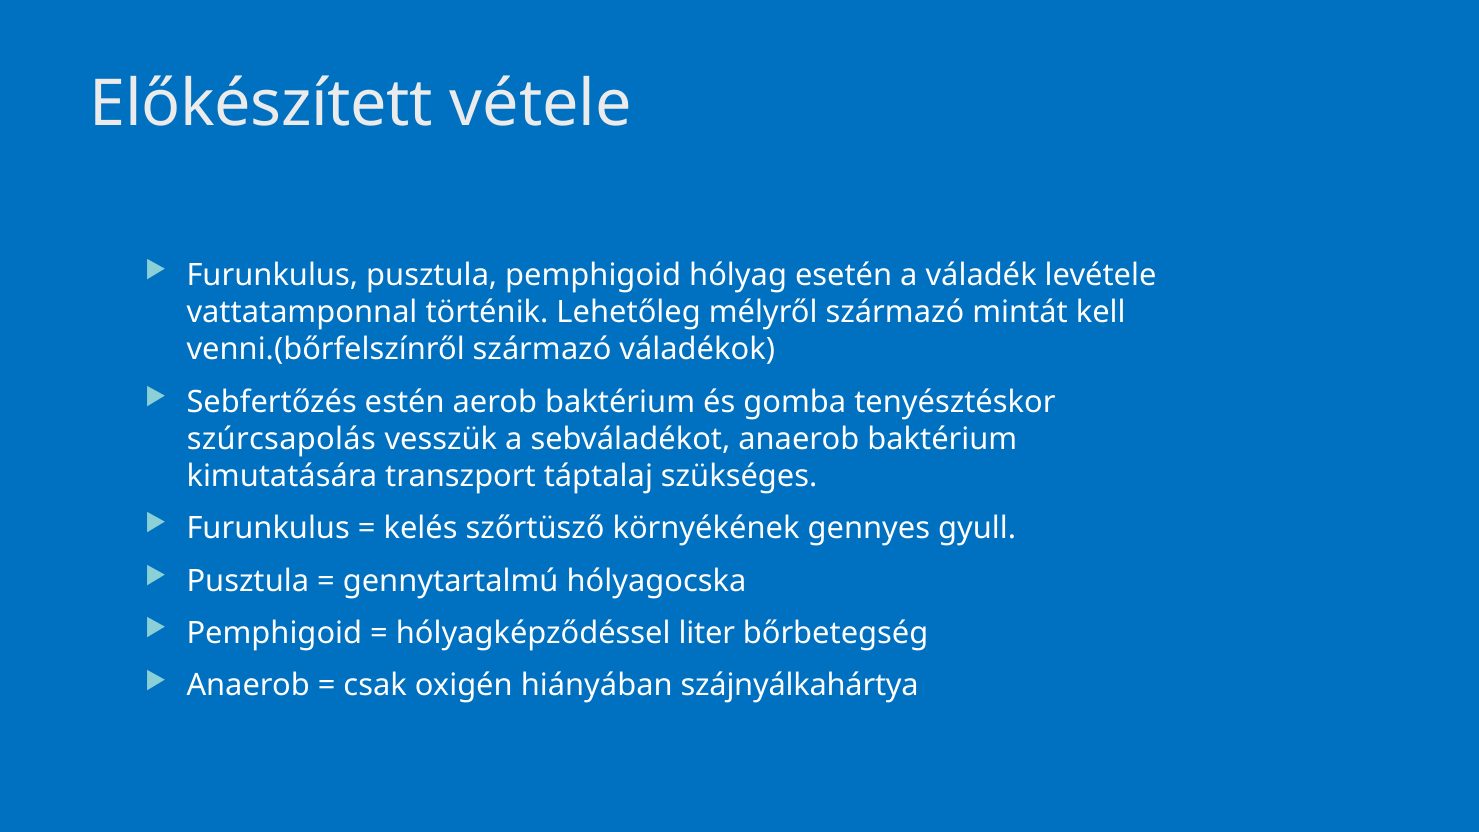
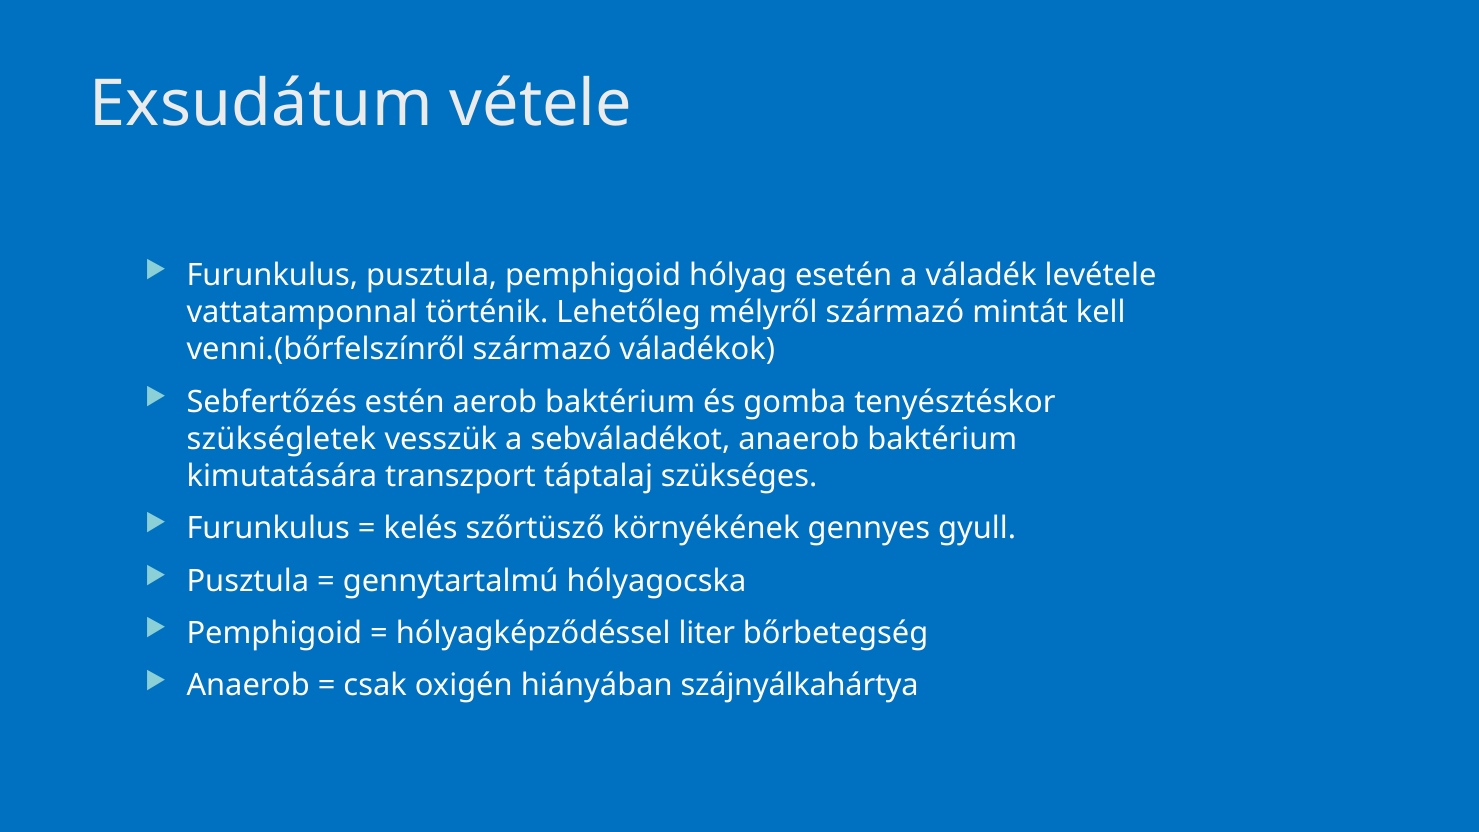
Előkészített: Előkészített -> Exsudátum (261, 104)
szúrcsapolás: szúrcsapolás -> szükségletek (281, 439)
